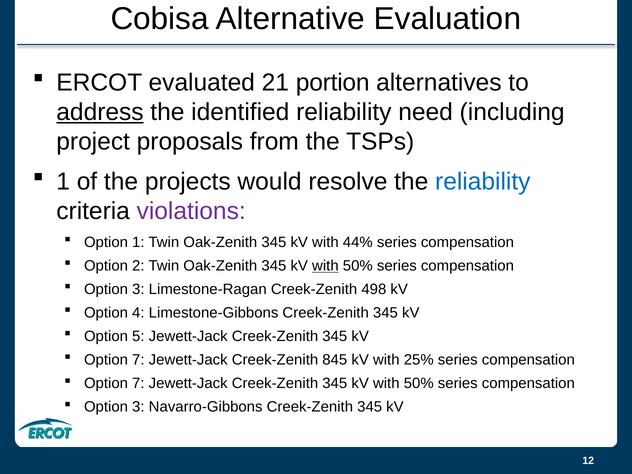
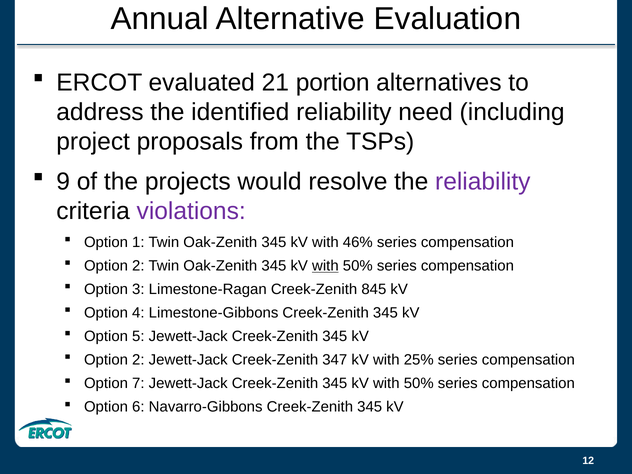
Cobisa: Cobisa -> Annual (160, 19)
address underline: present -> none (100, 112)
1: 1 -> 9 (63, 181)
reliability colour: blue -> purple (483, 181)
44%: 44% -> 46% (358, 242)
498: 498 -> 845 (374, 289)
7: 7 -> 2 (138, 360)
845: 845 -> 347 (335, 360)
3: 3 -> 6 (138, 407)
